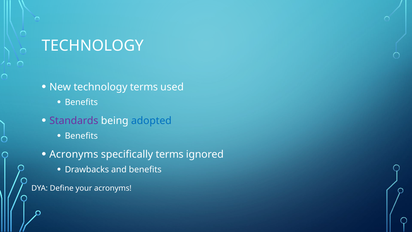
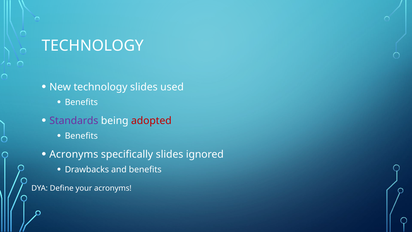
technology terms: terms -> slides (144, 87)
adopted colour: blue -> red (151, 121)
specifically terms: terms -> slides (170, 154)
